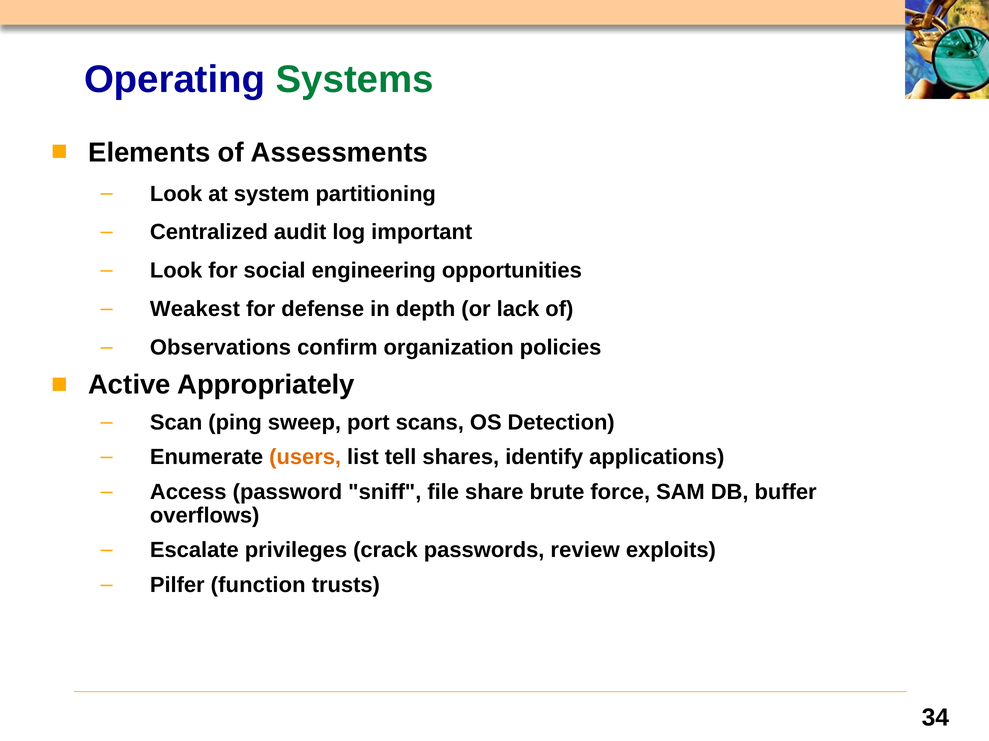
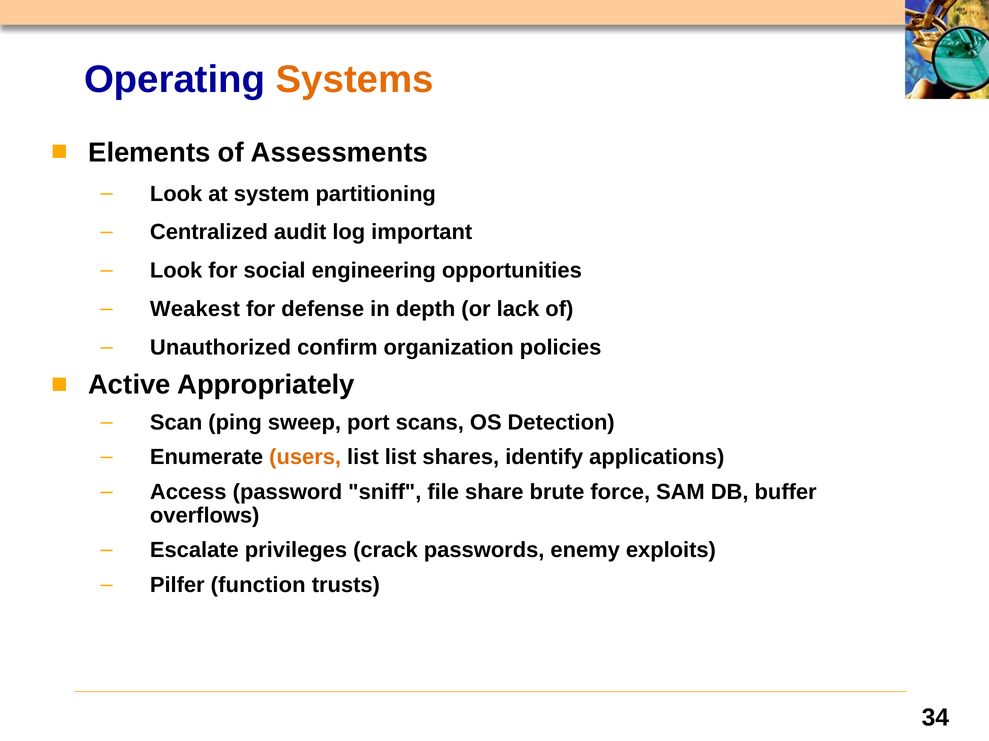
Systems colour: green -> orange (355, 80)
Observations: Observations -> Unauthorized (221, 348)
list tell: tell -> list (401, 458)
review: review -> enemy (585, 551)
